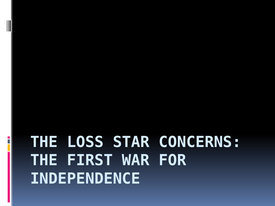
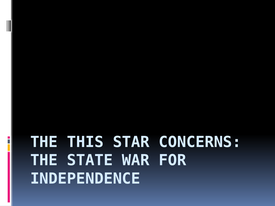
LOSS: LOSS -> THIS (85, 142)
FIRST: FIRST -> STATE (90, 161)
